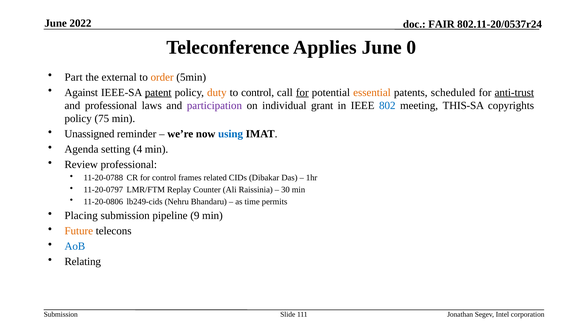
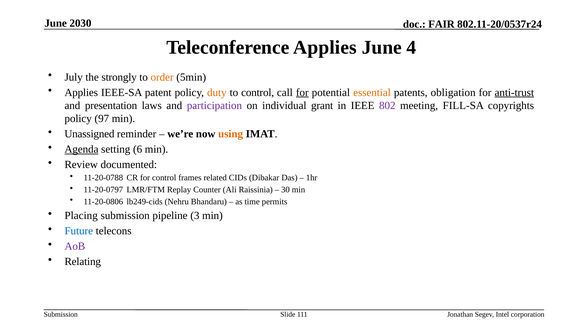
2022: 2022 -> 2030 (80, 23)
0: 0 -> 4 (412, 48)
Part: Part -> July (74, 77)
external: external -> strongly (119, 77)
Against: Against -> Applies (81, 92)
patent underline: present -> none (158, 92)
scheduled: scheduled -> obligation (453, 92)
and professional: professional -> presentation (111, 105)
802 colour: blue -> purple (387, 105)
THIS-SA: THIS-SA -> FILL-SA (463, 105)
75: 75 -> 97 (102, 119)
using colour: blue -> orange (231, 134)
Agenda underline: none -> present (81, 149)
4: 4 -> 6 (138, 149)
Review professional: professional -> documented (129, 165)
9: 9 -> 3 (195, 216)
Future colour: orange -> blue (79, 231)
AoB colour: blue -> purple (75, 246)
